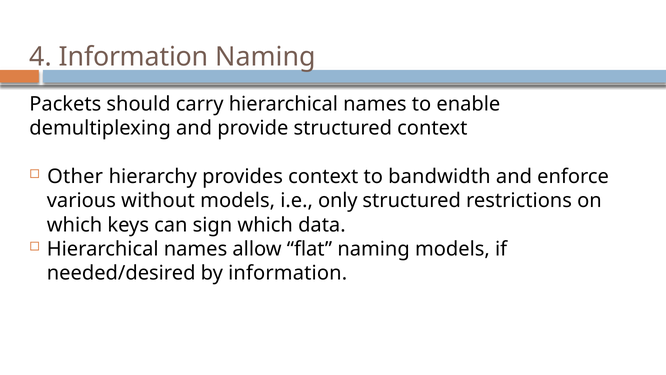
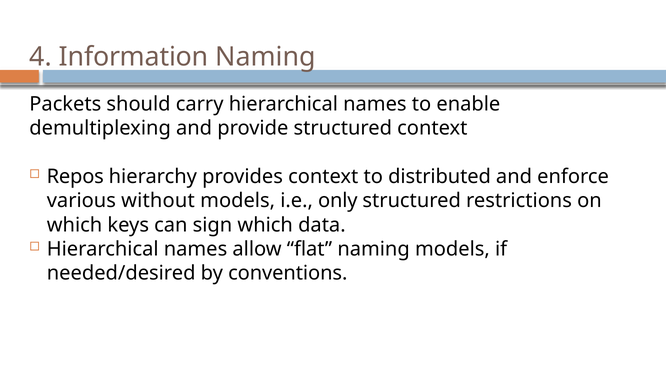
Other: Other -> Repos (75, 176)
bandwidth: bandwidth -> distributed (440, 176)
by information: information -> conventions (288, 273)
